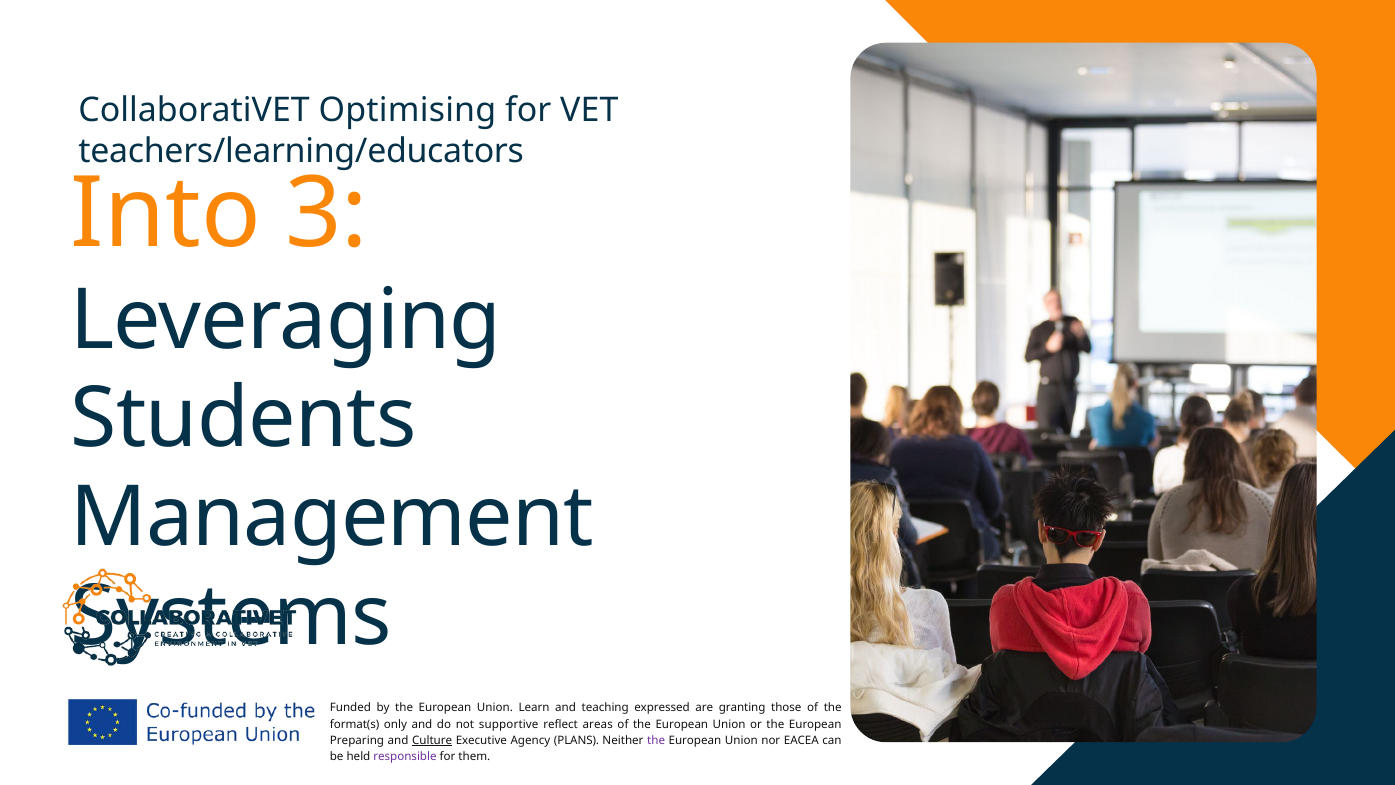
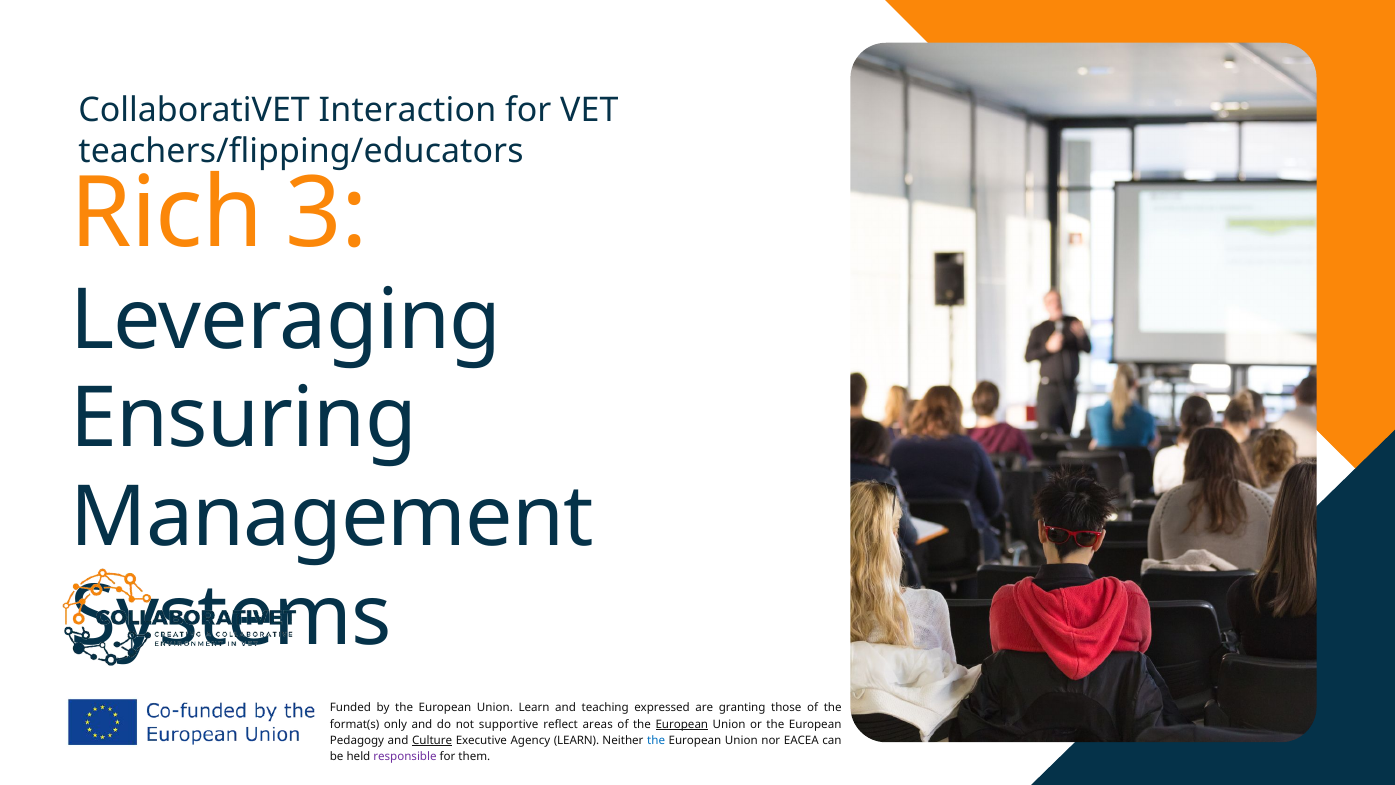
Optimising: Optimising -> Interaction (407, 110)
teachers/learning/educators: teachers/learning/educators -> teachers/flipping/educators (301, 151)
Into: Into -> Rich (167, 214)
Students: Students -> Ensuring (244, 419)
European underline: none -> present (682, 724)
Preparing: Preparing -> Pedagogy (357, 740)
Agency PLANS: PLANS -> LEARN (576, 740)
the colour: purple -> blue (656, 740)
